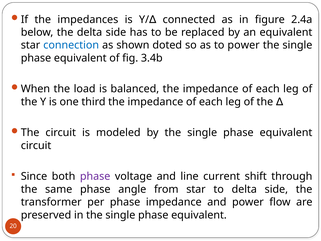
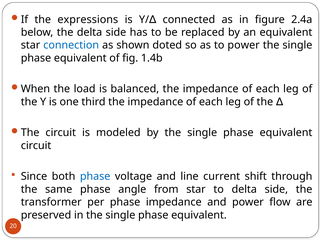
impedances: impedances -> expressions (88, 19)
3.4b: 3.4b -> 1.4b (152, 58)
phase colour: purple -> blue (95, 176)
